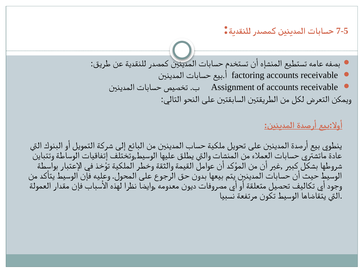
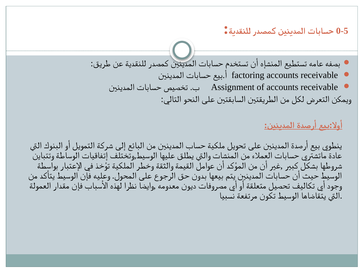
7-5: 7-5 -> 0-5 (342, 31)
